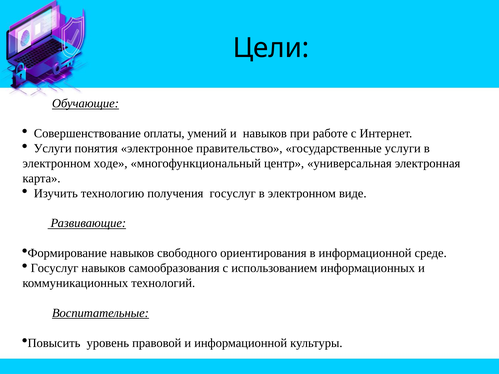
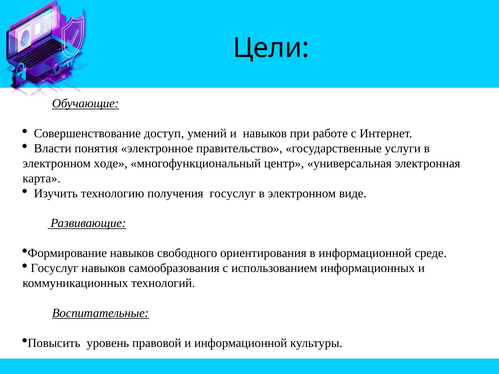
оплаты: оплаты -> доступ (164, 134)
Услуги: Услуги -> Власти (53, 149)
